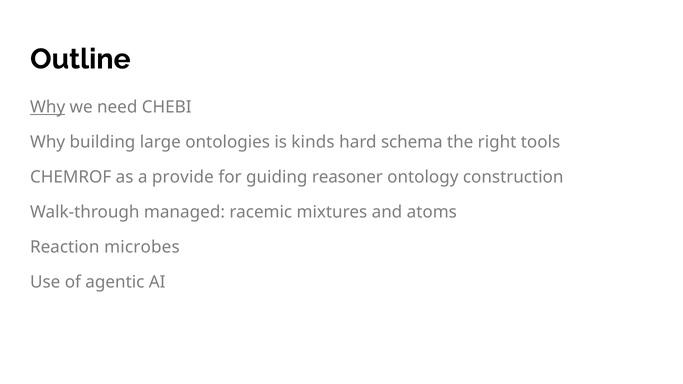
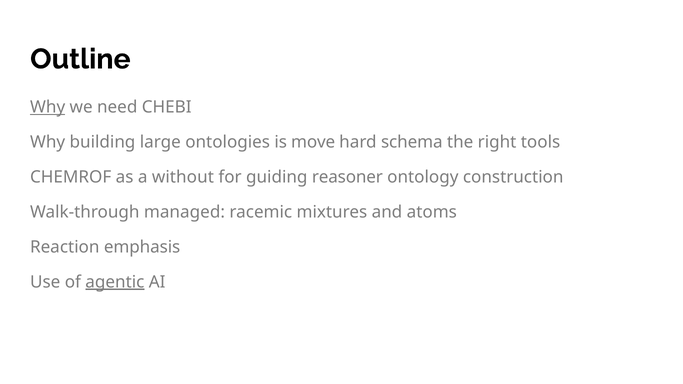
kinds: kinds -> move (313, 142)
provide: provide -> without (183, 177)
microbes: microbes -> emphasis (142, 247)
agentic underline: none -> present (115, 282)
